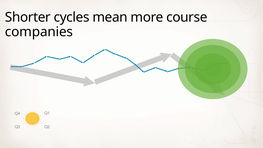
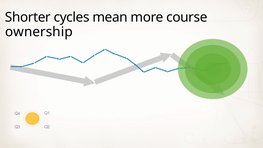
companies: companies -> ownership (39, 32)
